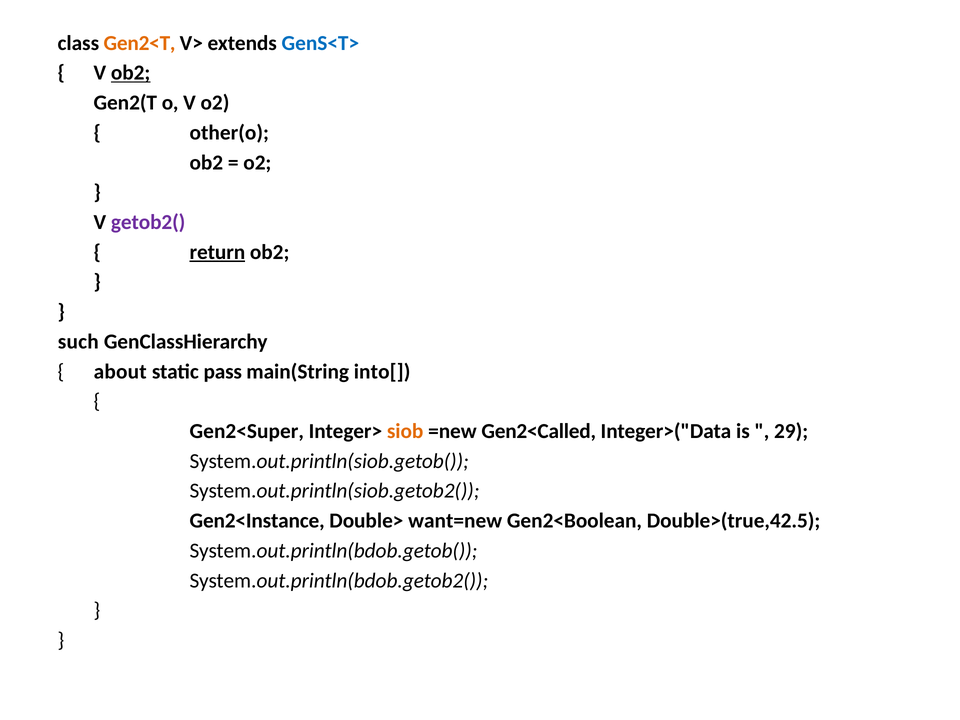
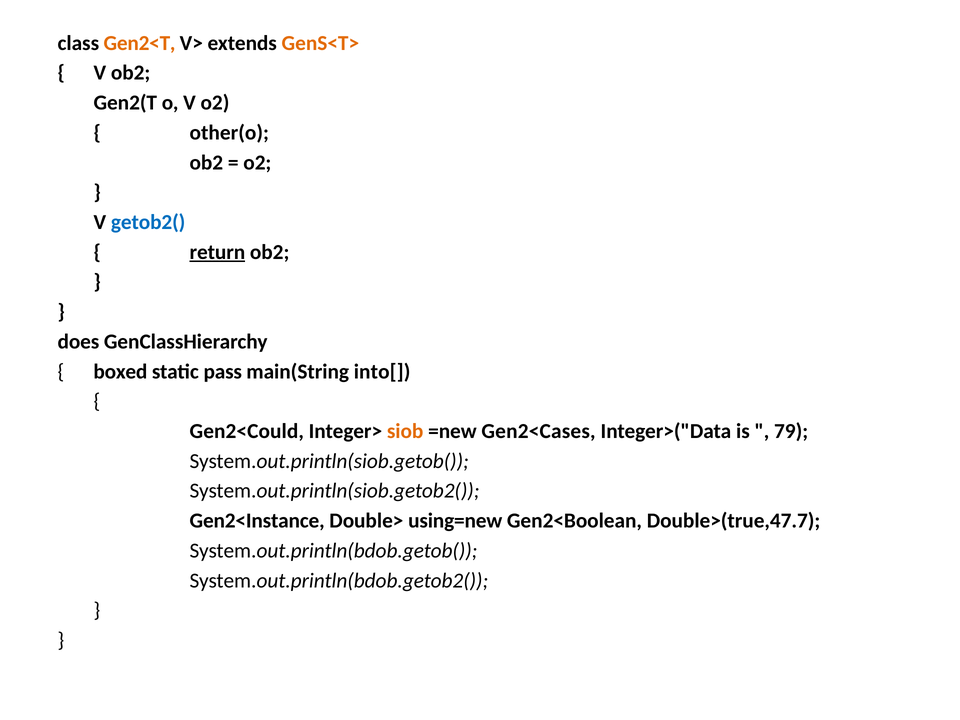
GenS<T> colour: blue -> orange (320, 43)
ob2 underline: present -> none (131, 73)
getob2( colour: purple -> blue (148, 222)
such: such -> does (78, 342)
about: about -> boxed (120, 372)
Gen2<Super: Gen2<Super -> Gen2<Could (247, 431)
Gen2<Called: Gen2<Called -> Gen2<Cases (538, 431)
29: 29 -> 79 (791, 431)
want=new: want=new -> using=new (455, 521)
Double>(true,42.5: Double>(true,42.5 -> Double>(true,47.7 (734, 521)
